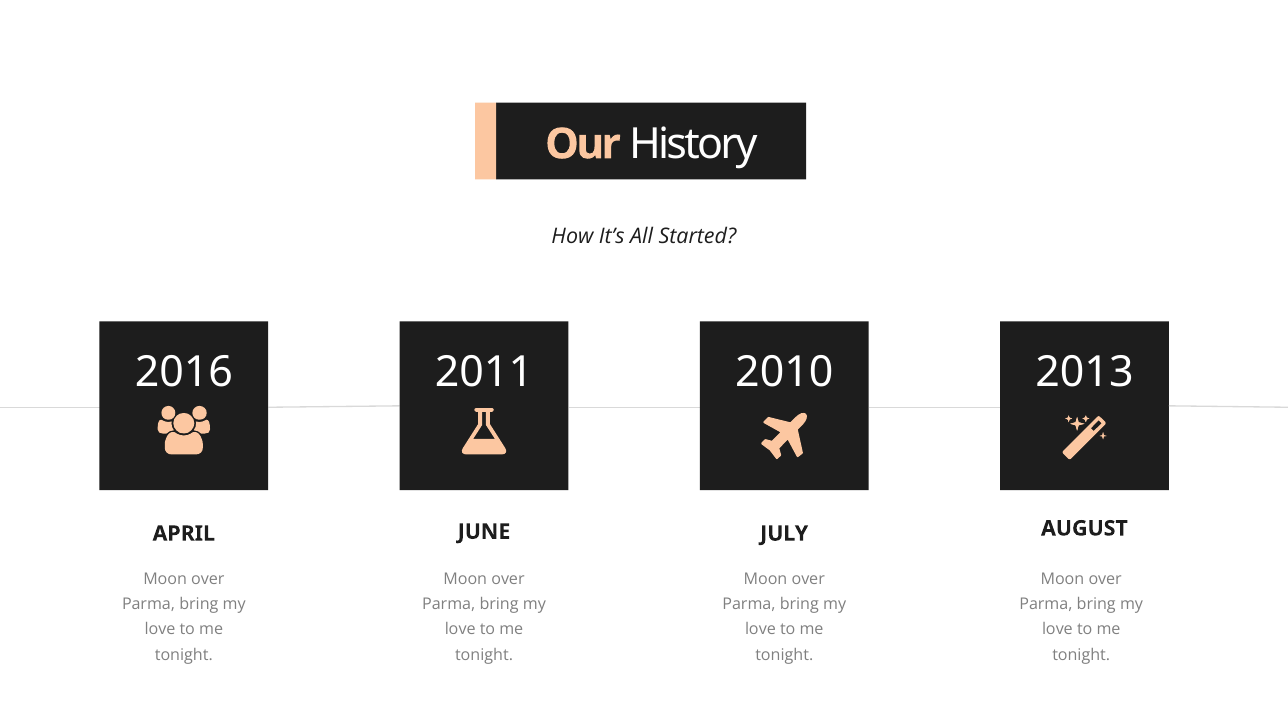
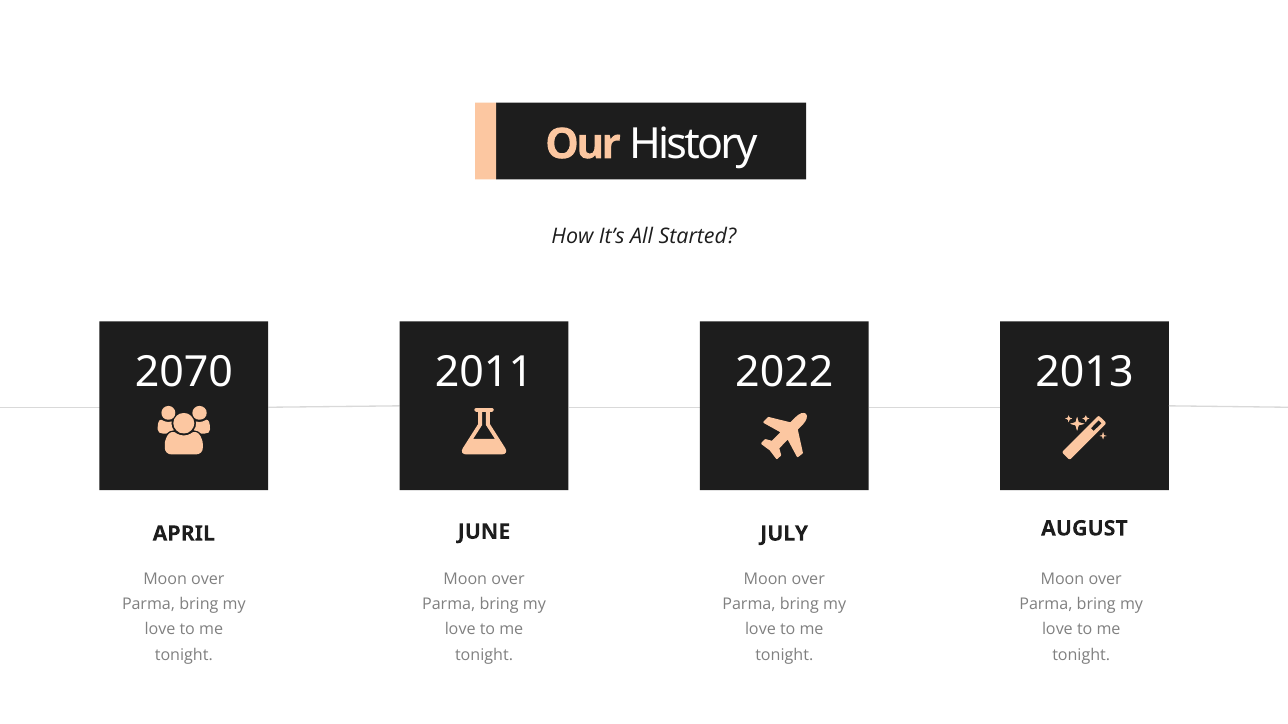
2016: 2016 -> 2070 (184, 372)
2010: 2010 -> 2022 (784, 372)
